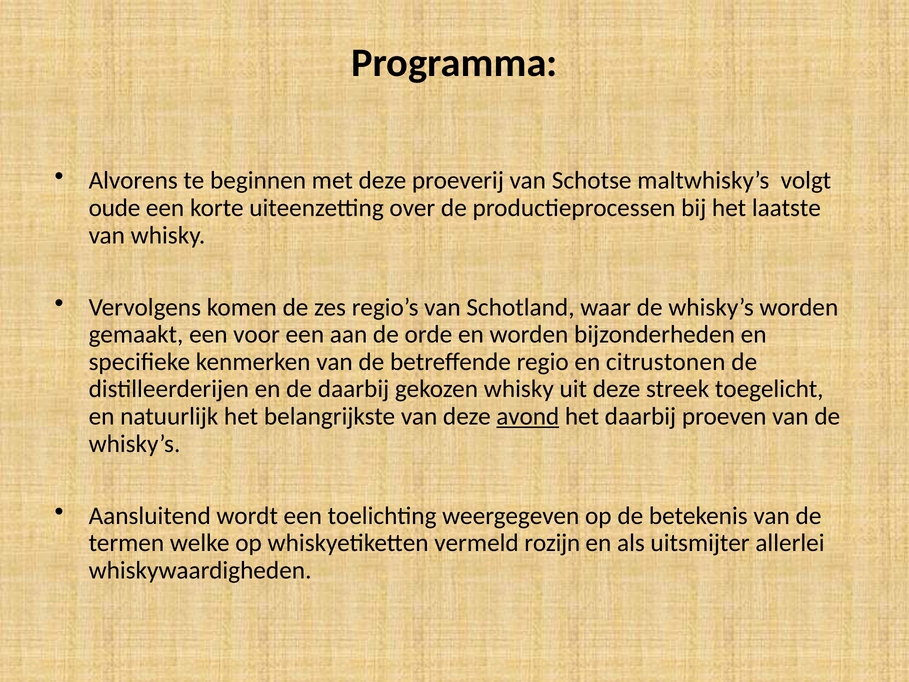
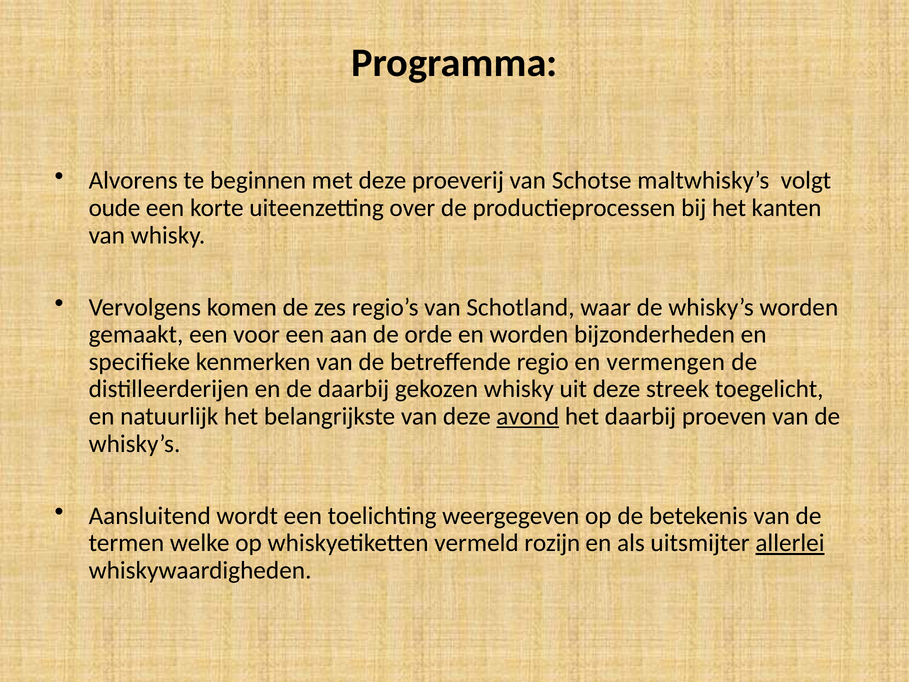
laatste: laatste -> kanten (786, 208)
citrustonen: citrustonen -> vermengen (666, 362)
allerlei underline: none -> present (790, 543)
